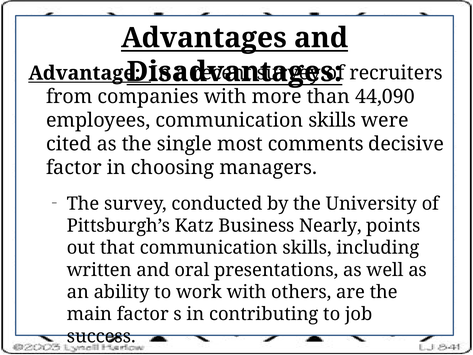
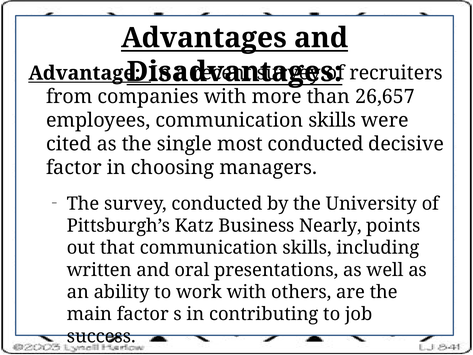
44,090: 44,090 -> 26,657 (385, 97)
most comments: comments -> conducted (316, 144)
